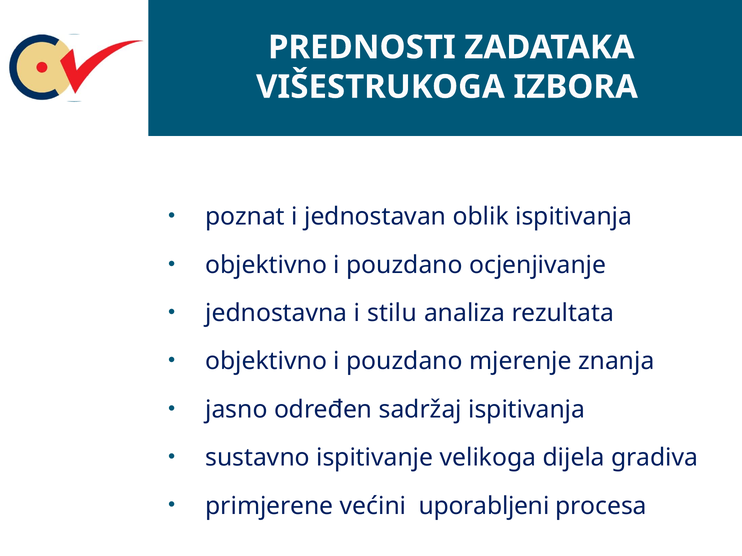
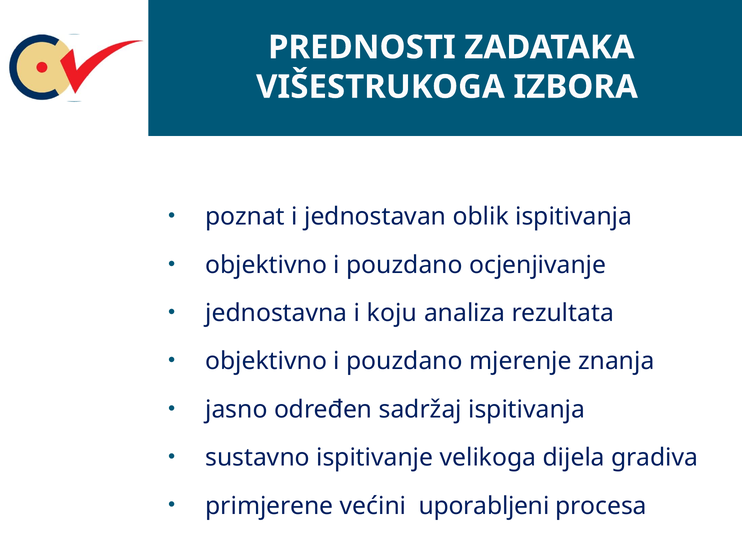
stilu: stilu -> koju (392, 313)
